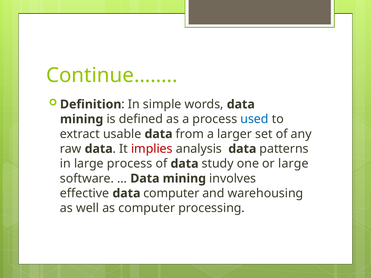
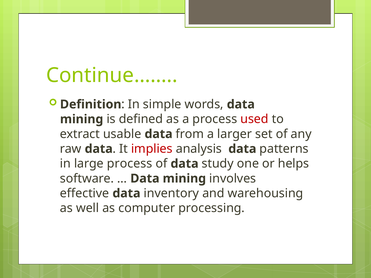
used colour: blue -> red (254, 119)
or large: large -> helps (293, 164)
data computer: computer -> inventory (171, 193)
